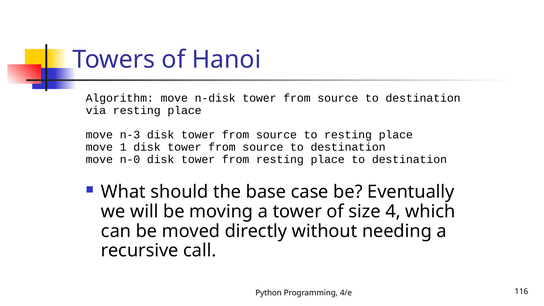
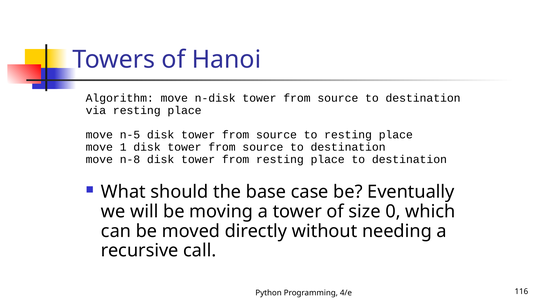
n-3: n-3 -> n-5 (130, 135)
n-0: n-0 -> n-8 (130, 159)
4: 4 -> 0 (393, 211)
